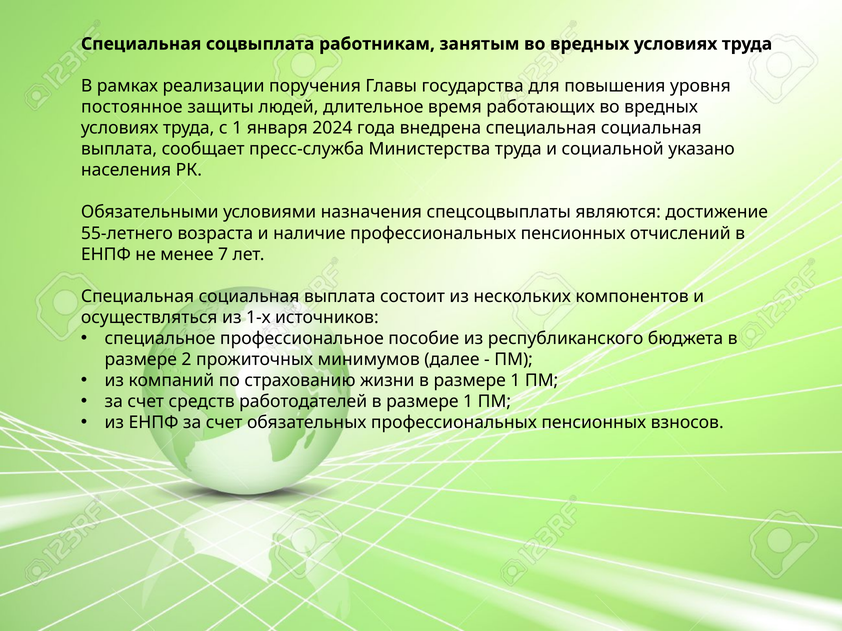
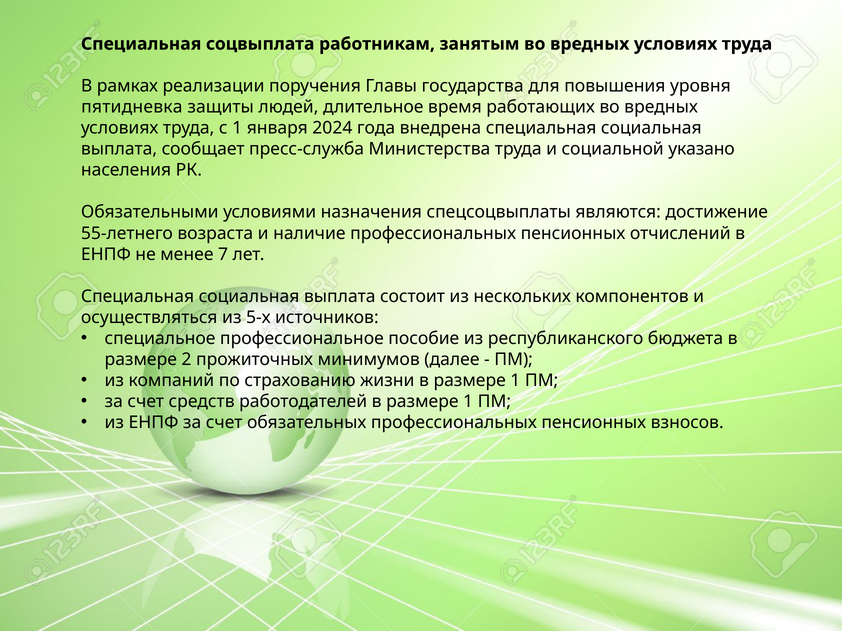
постоянное: постоянное -> пятидневка (132, 107)
1-х: 1-х -> 5-х (258, 318)
